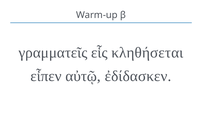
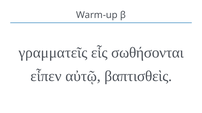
κληθήσεται: κληθήσεται -> σωθήσονται (147, 53)
ἐδίδασκεν: ἐδίδασκεν -> βαπτισθεὶς (138, 77)
